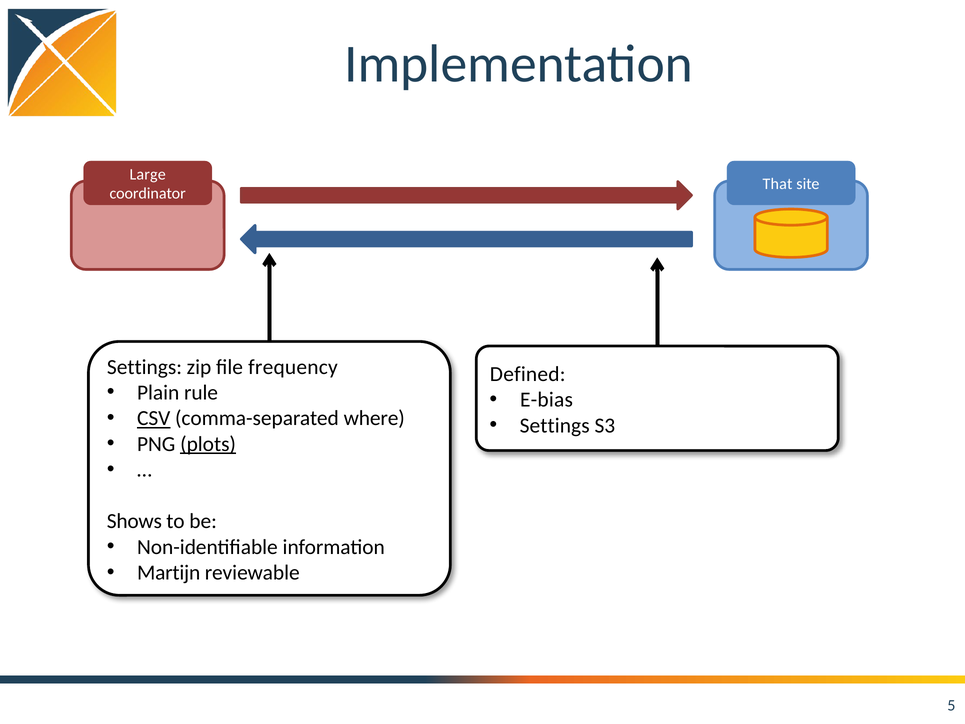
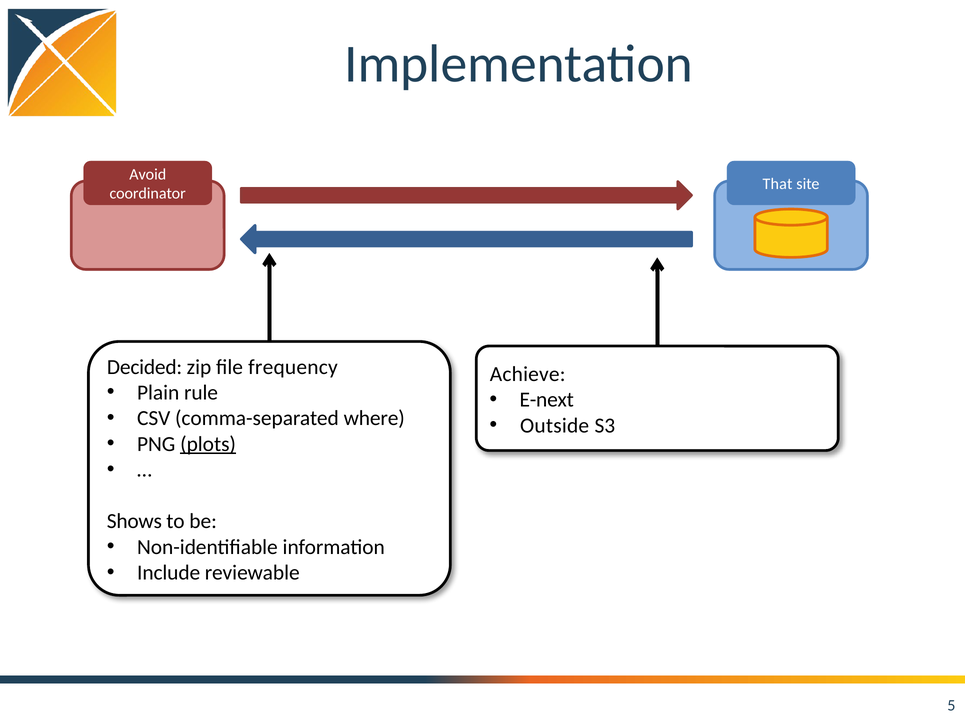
Large: Large -> Avoid (148, 174)
Settings: Settings -> Decided (145, 367)
Defined: Defined -> Achieve (528, 374)
E-bias: E-bias -> E-next (547, 400)
CSV underline: present -> none (154, 418)
Settings: Settings -> Outside (555, 425)
Martijn: Martijn -> Include (169, 573)
